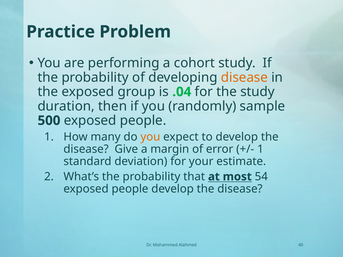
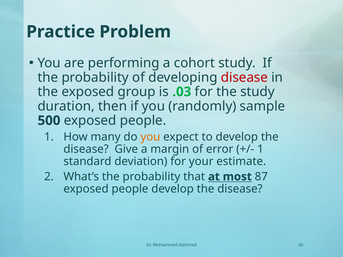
disease colour: orange -> red (244, 78)
.04: .04 -> .03 (182, 92)
54: 54 -> 87 (261, 177)
